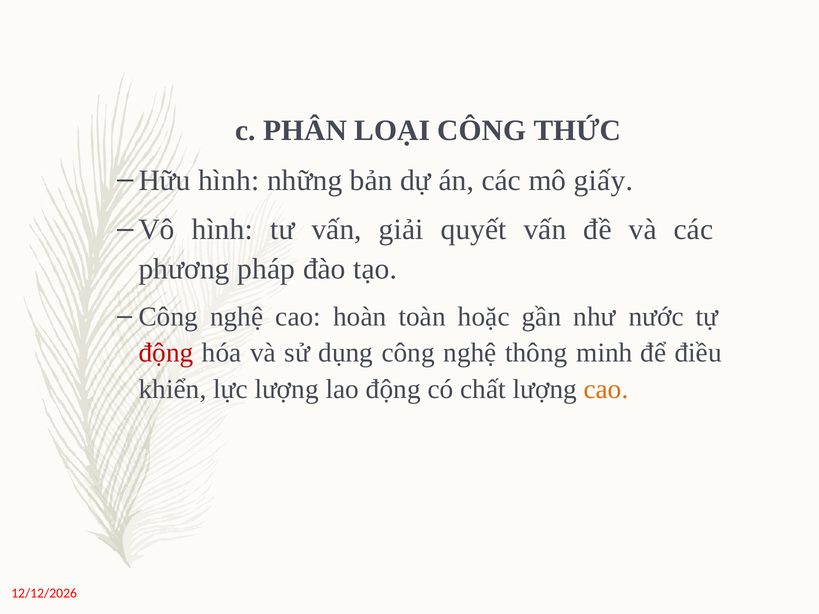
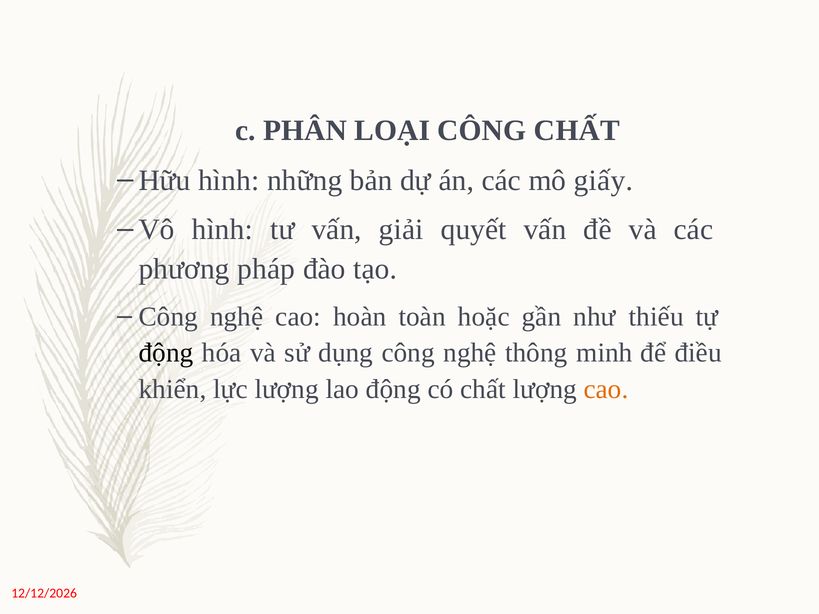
CÔNG THỨC: THỨC -> CHẤT (577, 131)
nước: nước -> thiếu (656, 317)
động colour: red -> black (166, 353)
